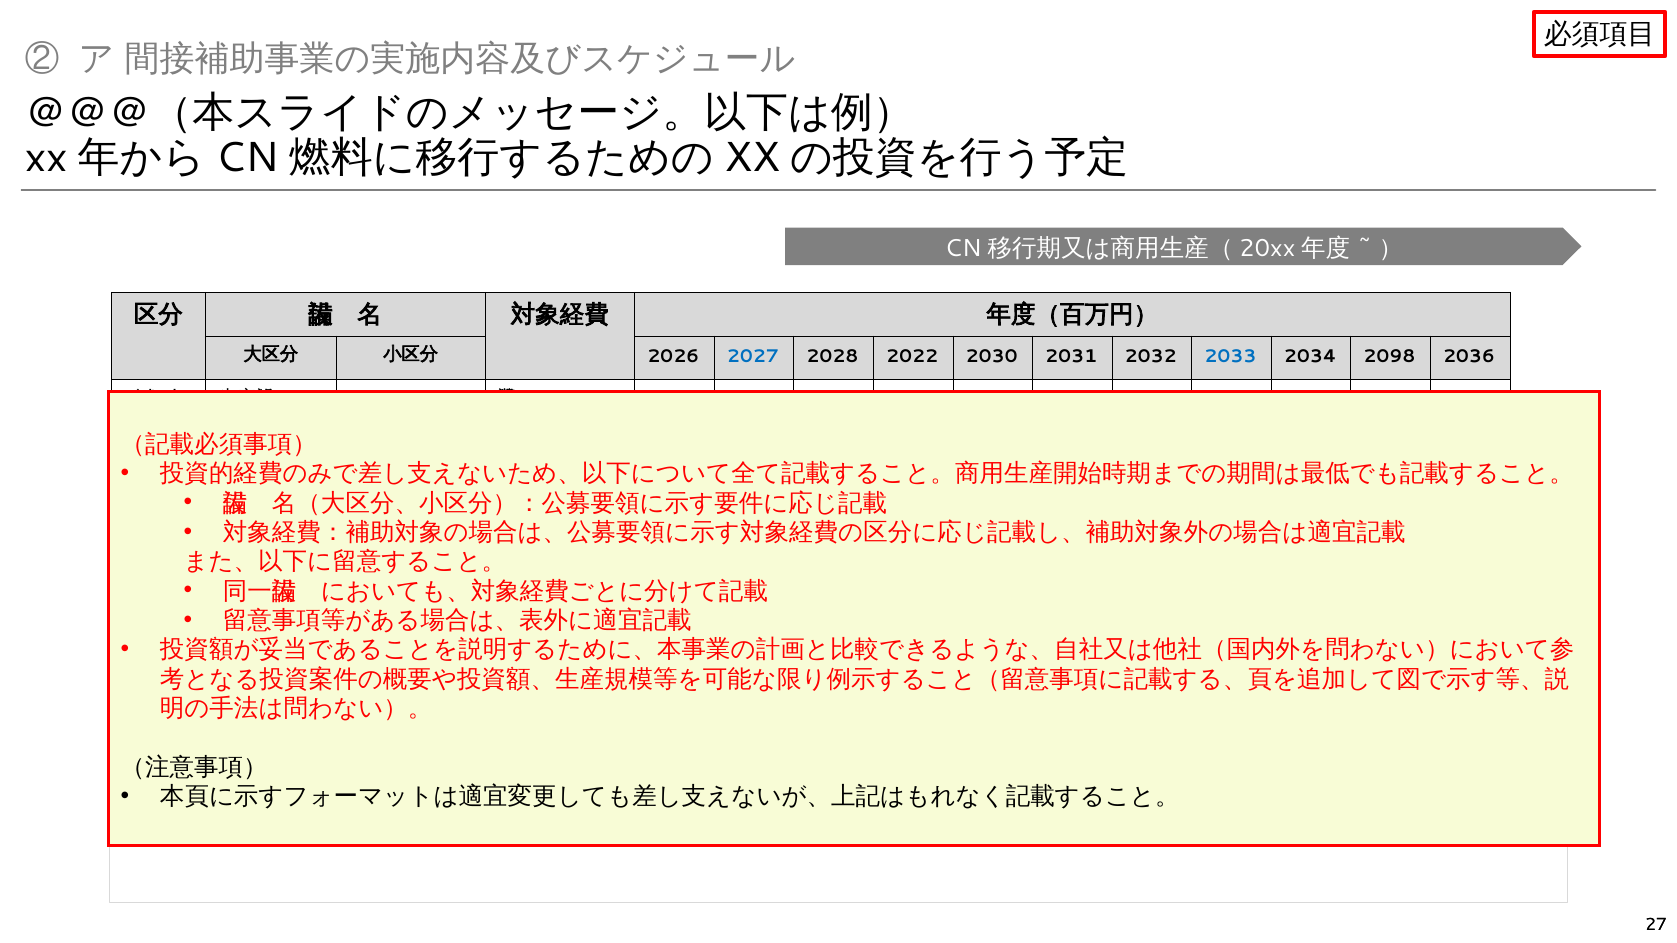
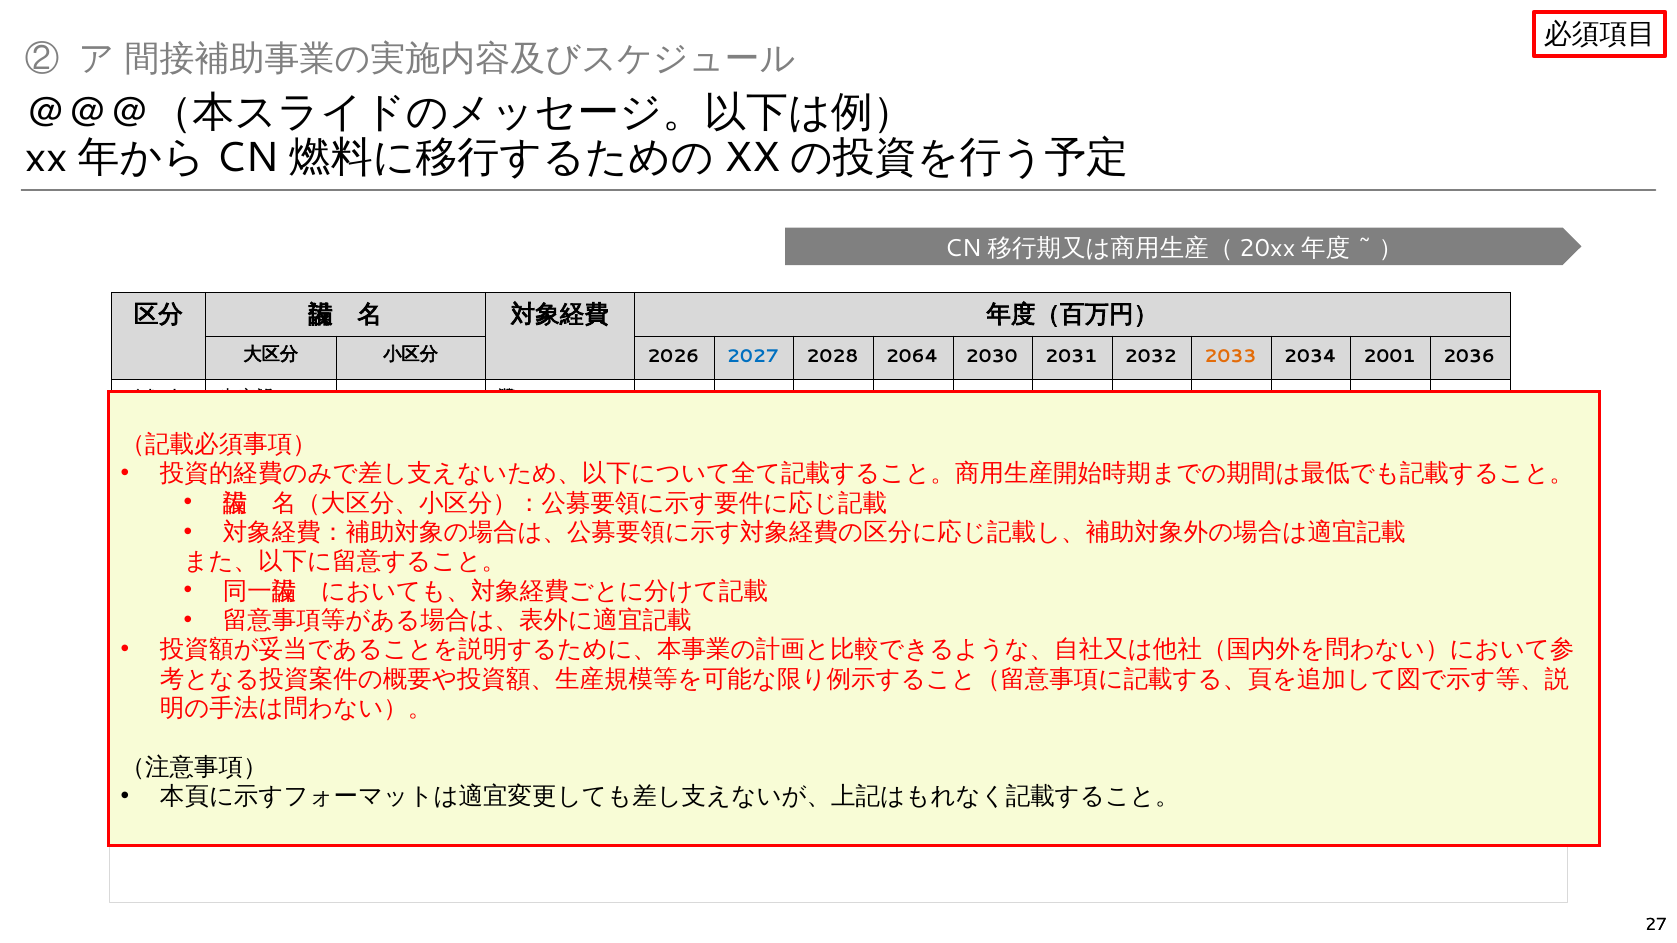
2022: 2022 -> 2064 (912, 356)
2033 colour: blue -> orange (1230, 356)
2098: 2098 -> 2001 (1389, 356)
